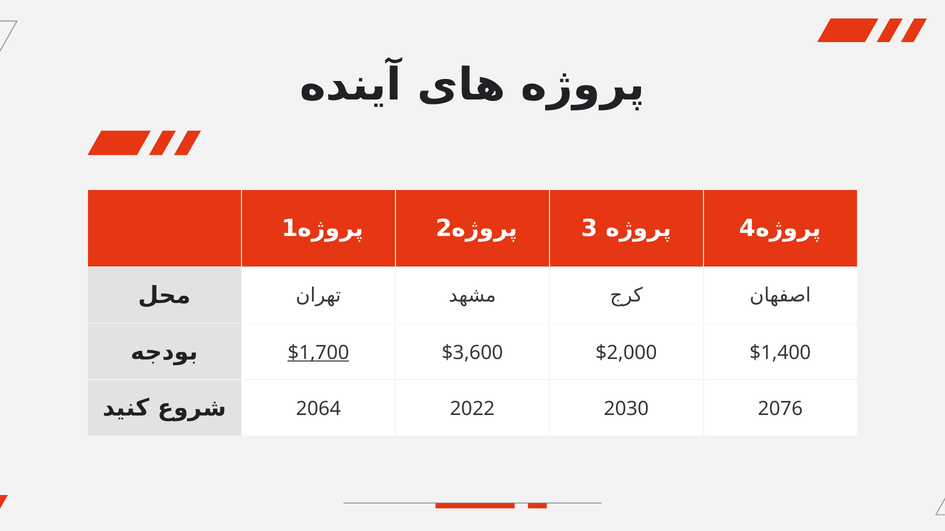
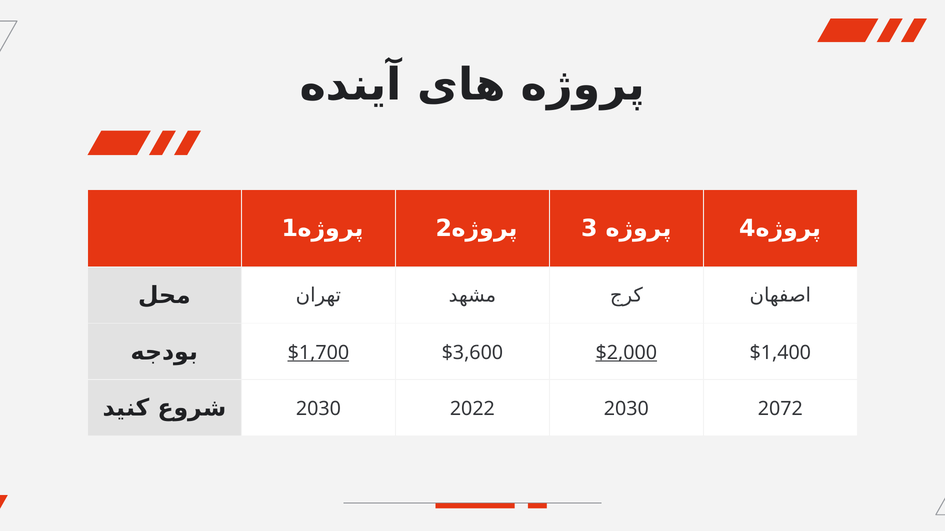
$2,000 underline: none -> present (626, 353)
2064: 2064 -> 2030 (318, 409)
2076: 2076 -> 2072 (780, 409)
